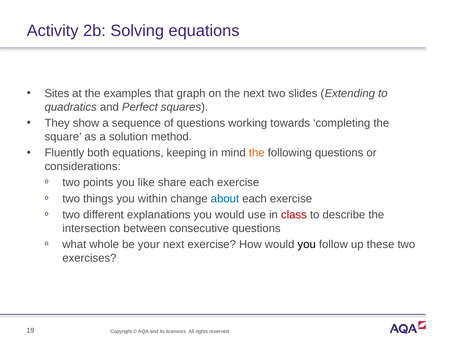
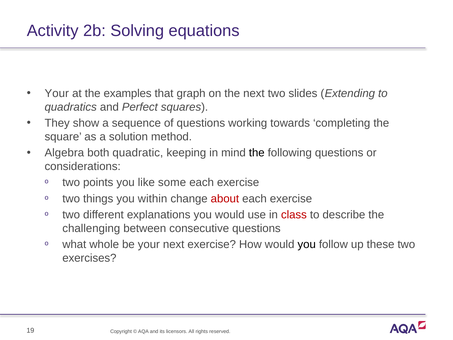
Sites: Sites -> Your (57, 93)
Fluently: Fluently -> Algebra (64, 153)
both equations: equations -> quadratic (138, 153)
the colour: orange -> black (257, 153)
share: share -> some (172, 182)
about colour: blue -> red (225, 199)
intersection: intersection -> challenging (91, 228)
